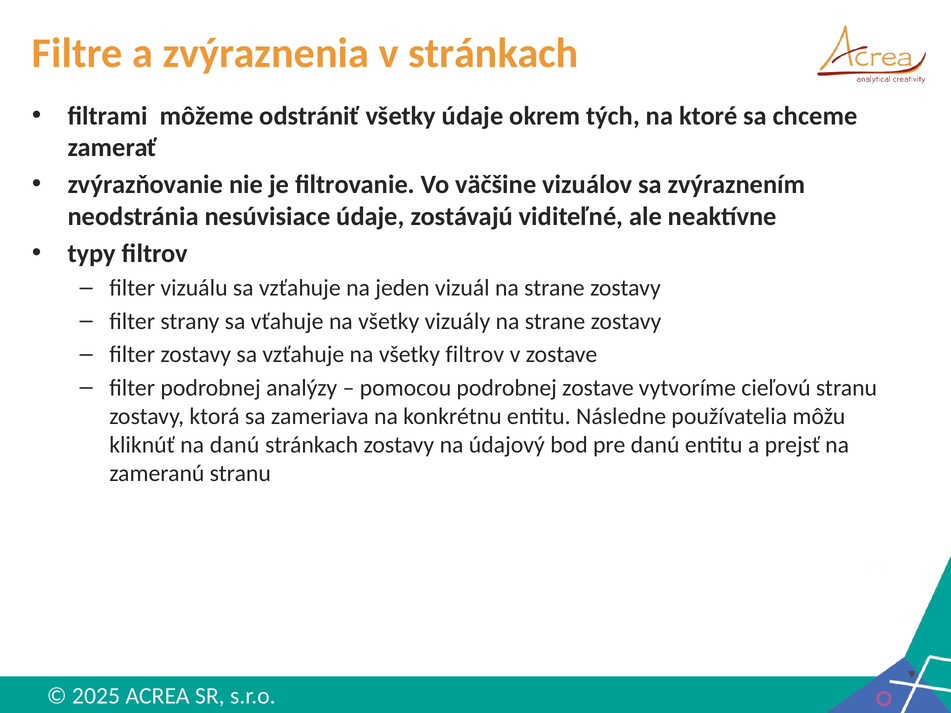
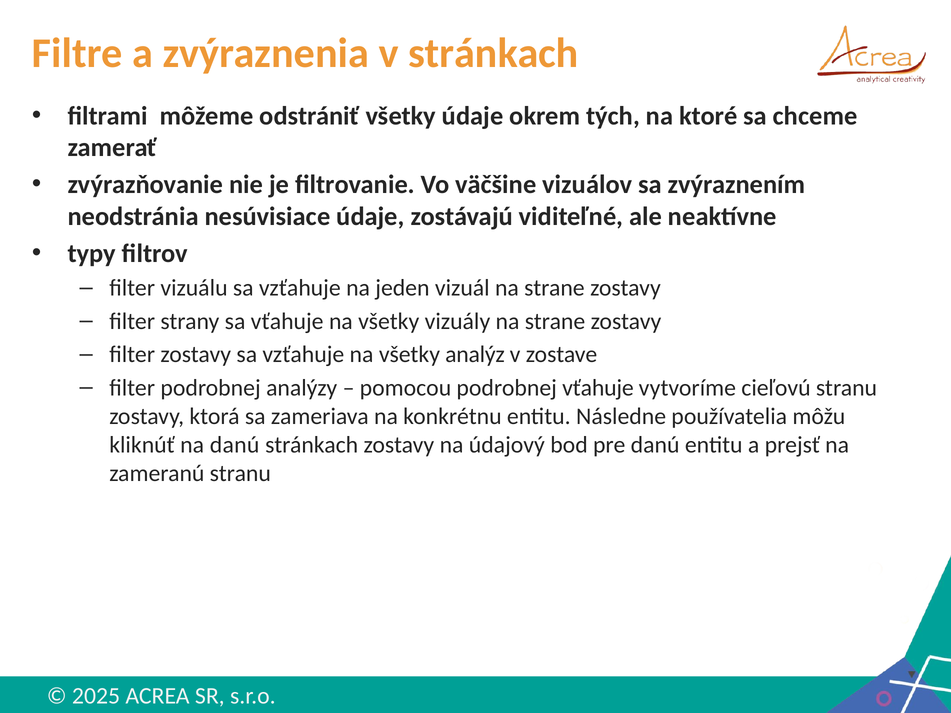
všetky filtrov: filtrov -> analýz (475, 355)
podrobnej zostave: zostave -> vťahuje (598, 388)
